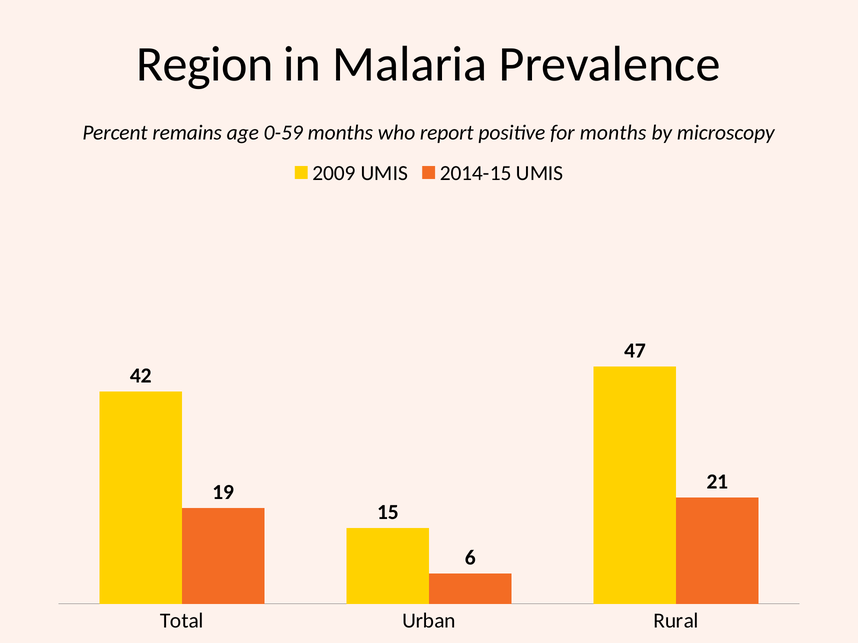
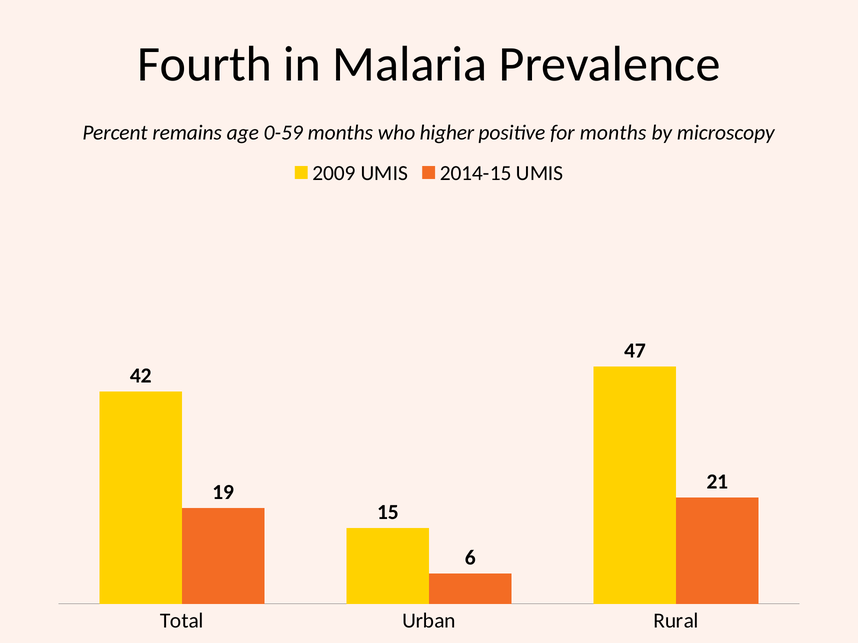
Region: Region -> Fourth (205, 64)
report: report -> higher (447, 133)
